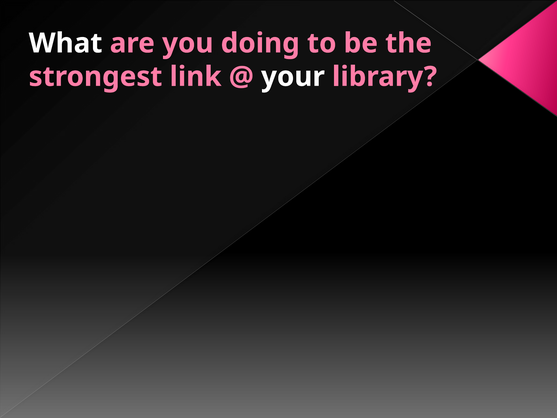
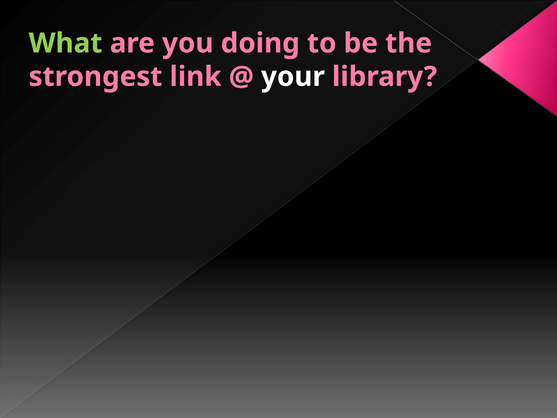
What colour: white -> light green (66, 43)
